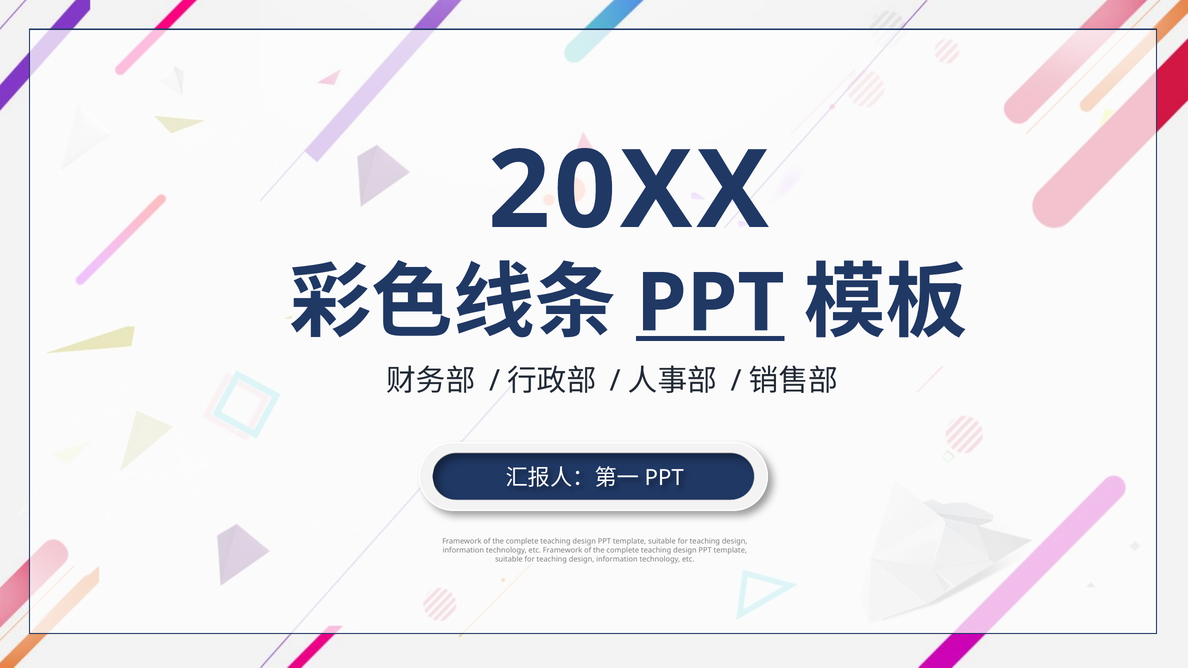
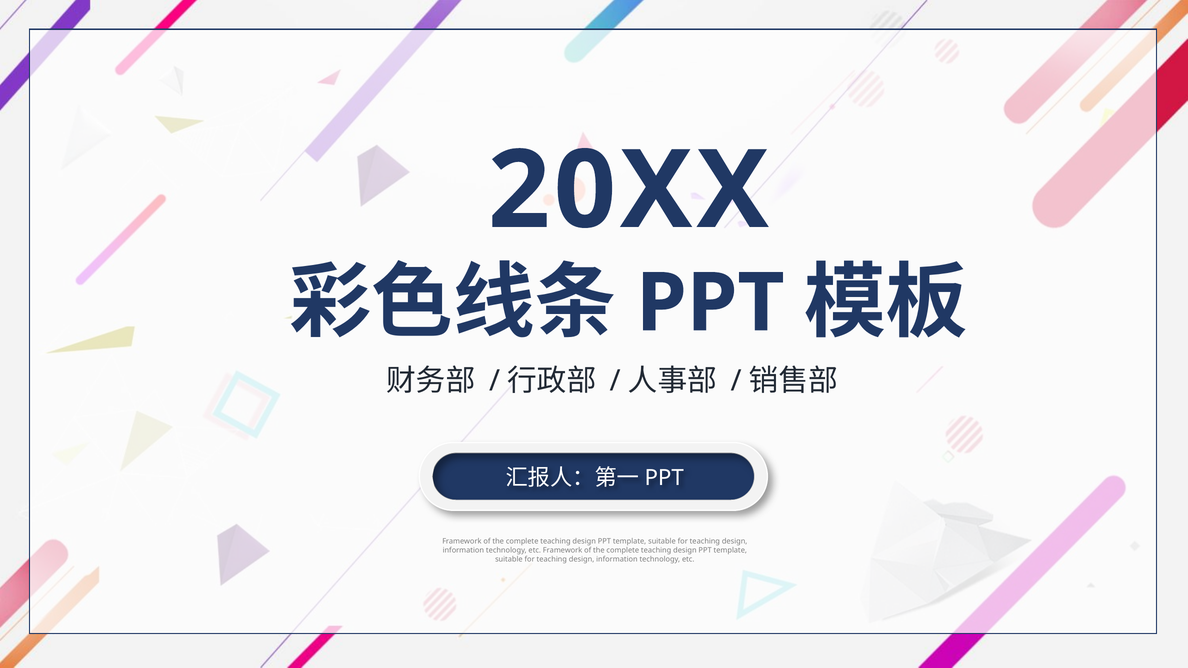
PPT underline: present -> none (710, 303)
